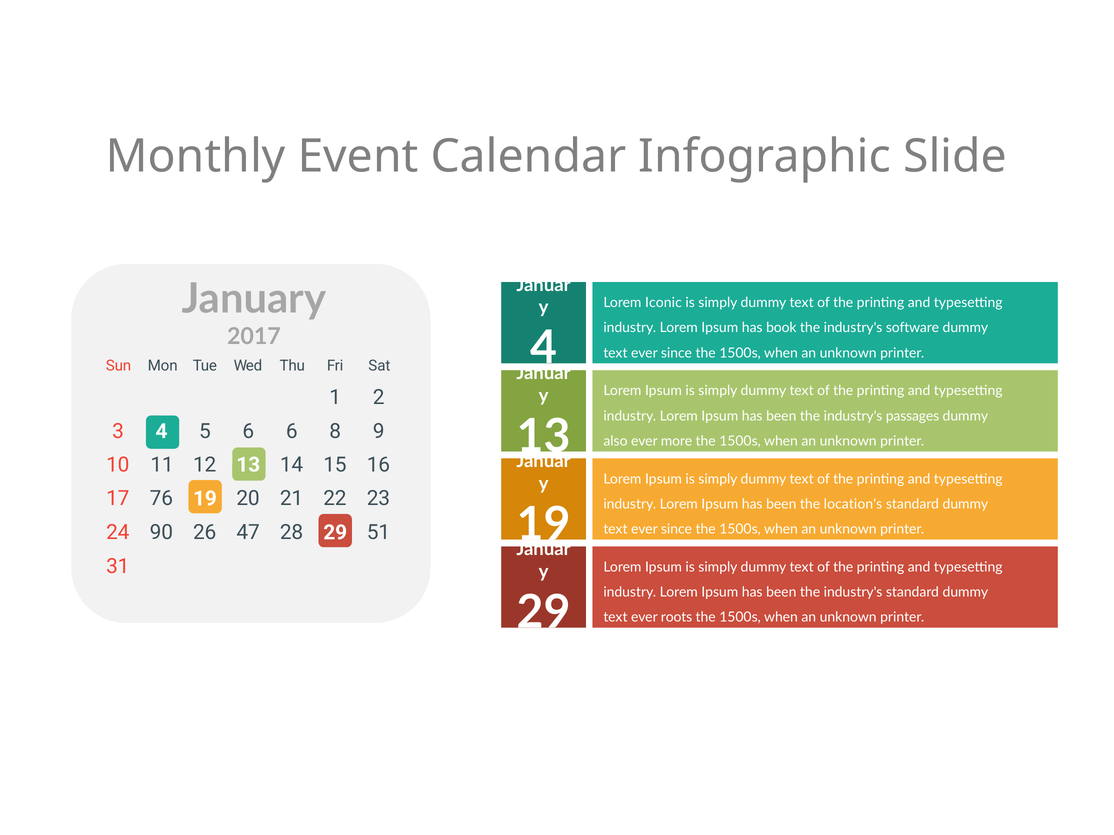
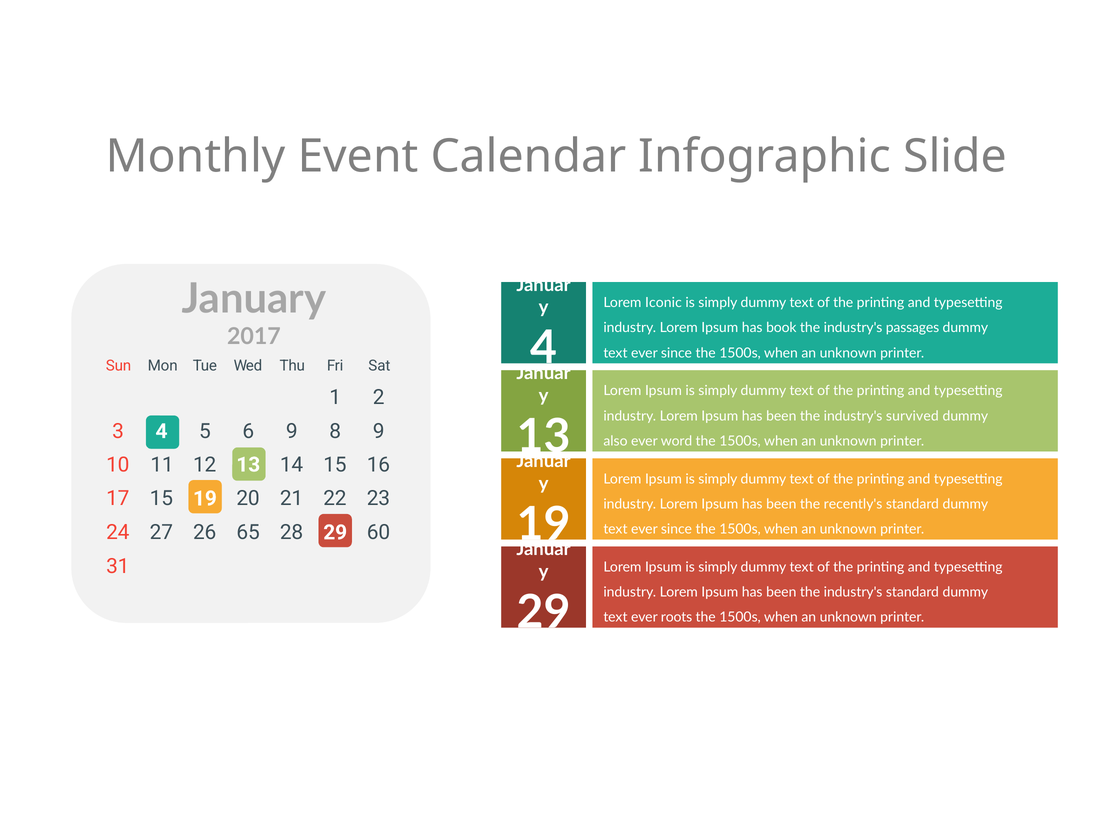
software: software -> passages (913, 328)
passages: passages -> survived (912, 416)
6 6: 6 -> 9 (292, 431)
more: more -> word (677, 441)
17 76: 76 -> 15 (161, 499)
location's: location's -> recently's (853, 504)
90: 90 -> 27 (161, 533)
47: 47 -> 65 (248, 533)
51: 51 -> 60 (379, 533)
